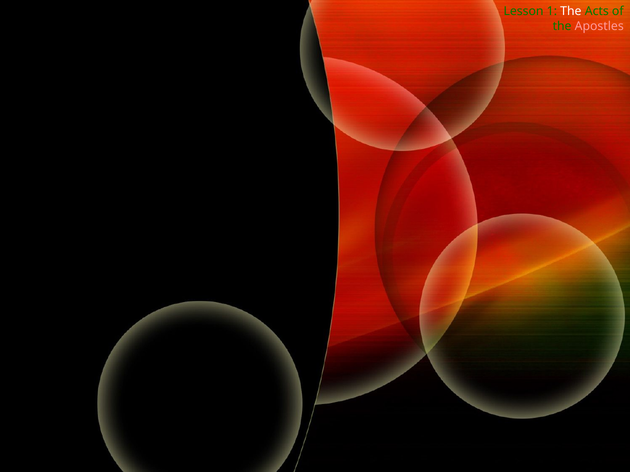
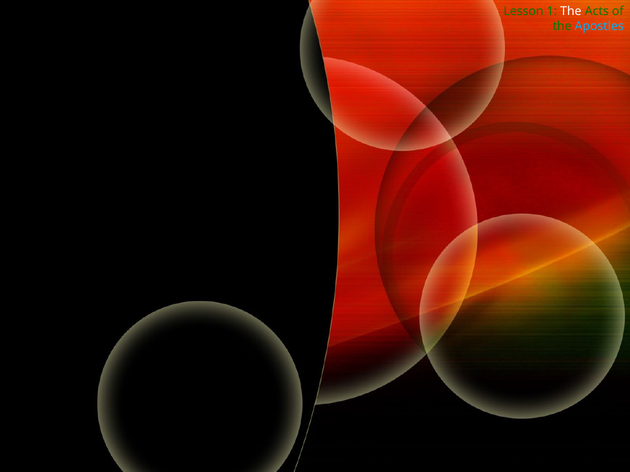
Apostles colour: pink -> light blue (599, 26)
